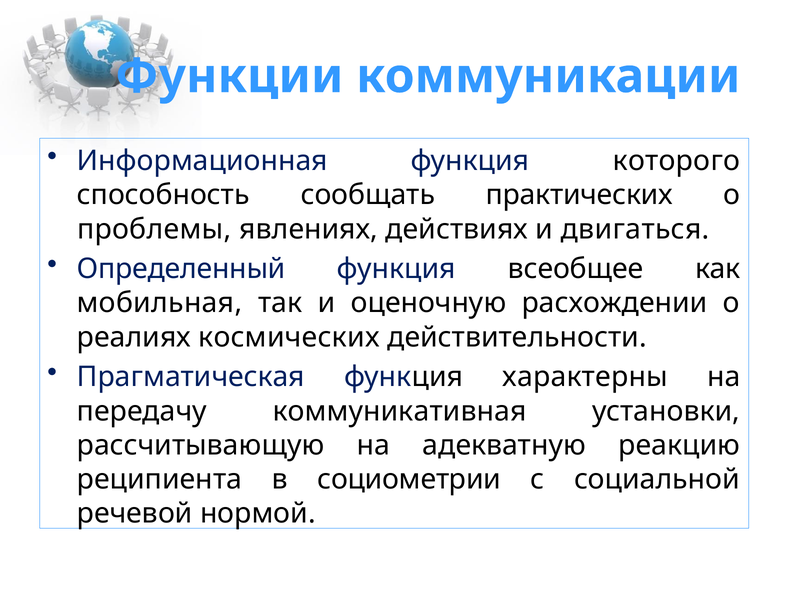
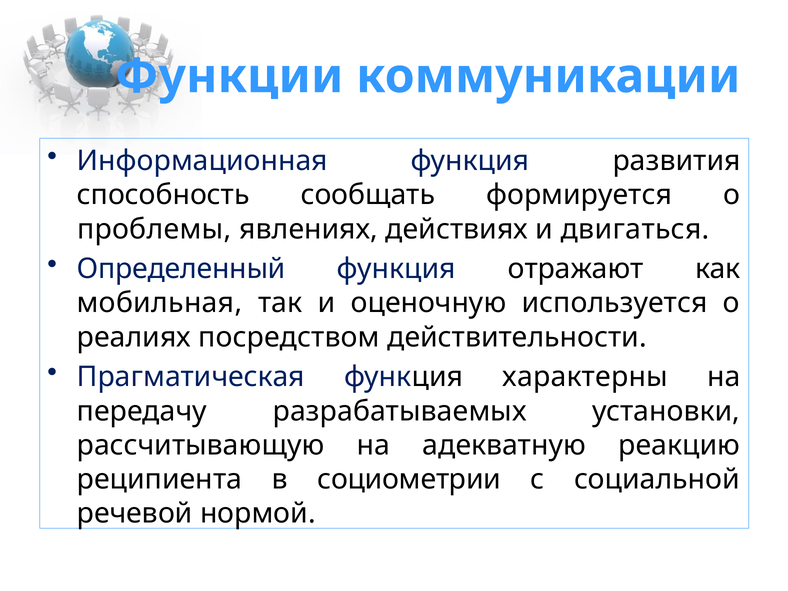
которого: которого -> развития (677, 161)
практических: практических -> формируется (579, 195)
всеобщее: всеобщее -> отражают (576, 269)
расхождении: расхождении -> используется (615, 303)
космических: космических -> посредством (289, 337)
коммуникативная: коммуникативная -> разрабатываемых (400, 411)
